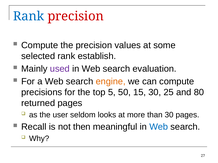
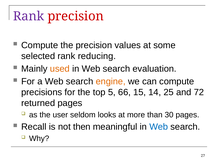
Rank colour: blue -> purple (29, 16)
establish: establish -> reducing (97, 56)
used colour: purple -> orange (60, 69)
50: 50 -> 66 (124, 93)
15 30: 30 -> 14 (155, 93)
80: 80 -> 72 (199, 93)
